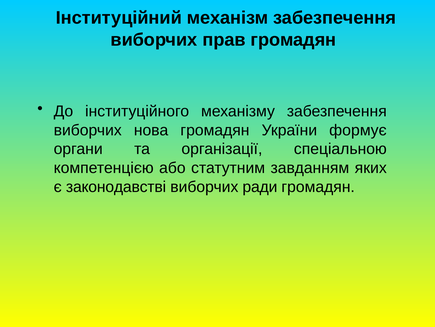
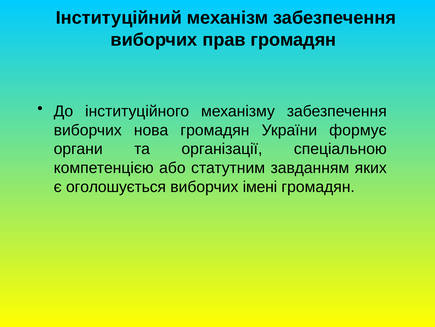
законодавстві: законодавстві -> оголошується (116, 186)
ради: ради -> імені (260, 186)
